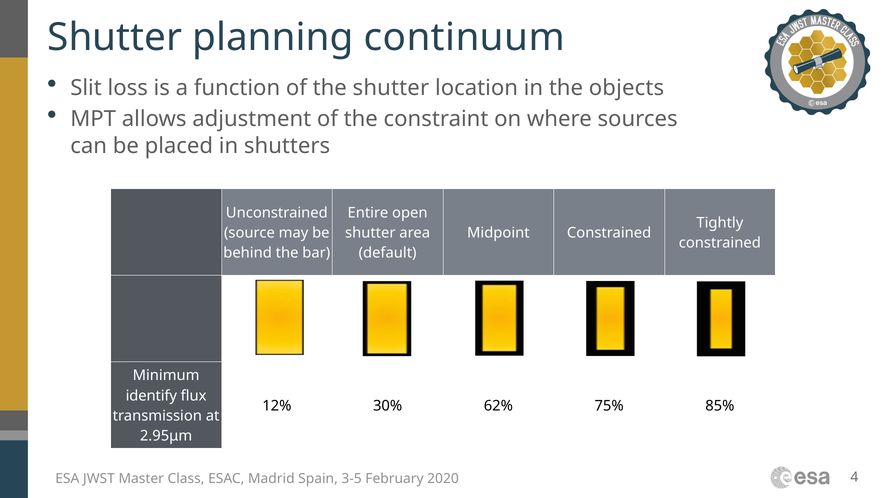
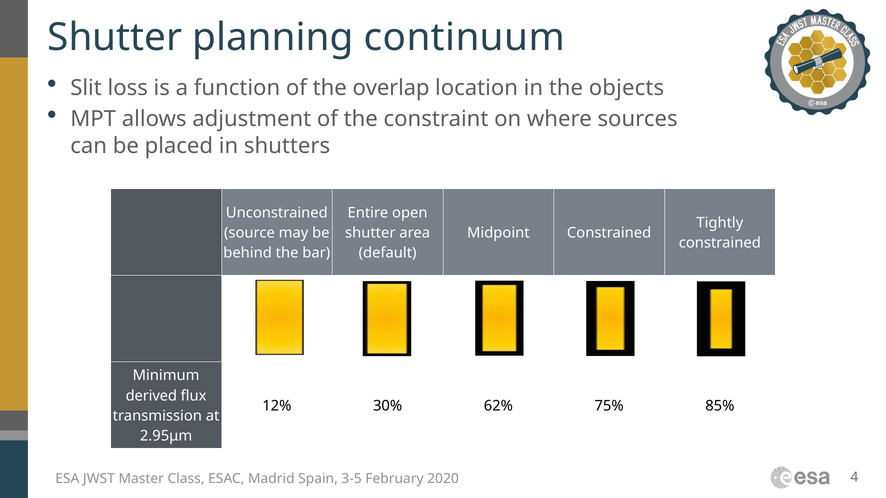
the shutter: shutter -> overlap (391, 88)
identify: identify -> derived (151, 396)
